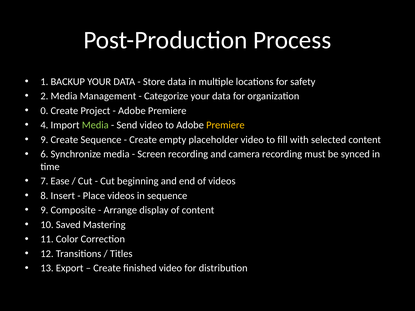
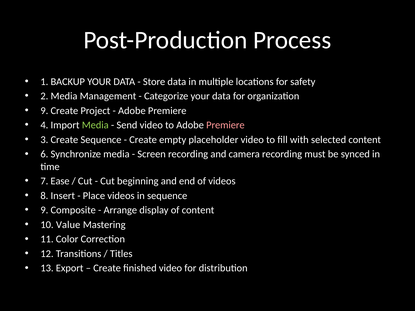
0: 0 -> 9 (44, 111)
Premiere colour: yellow -> pink (225, 125)
9: 9 -> 3 (44, 140)
Saved: Saved -> Value (68, 225)
